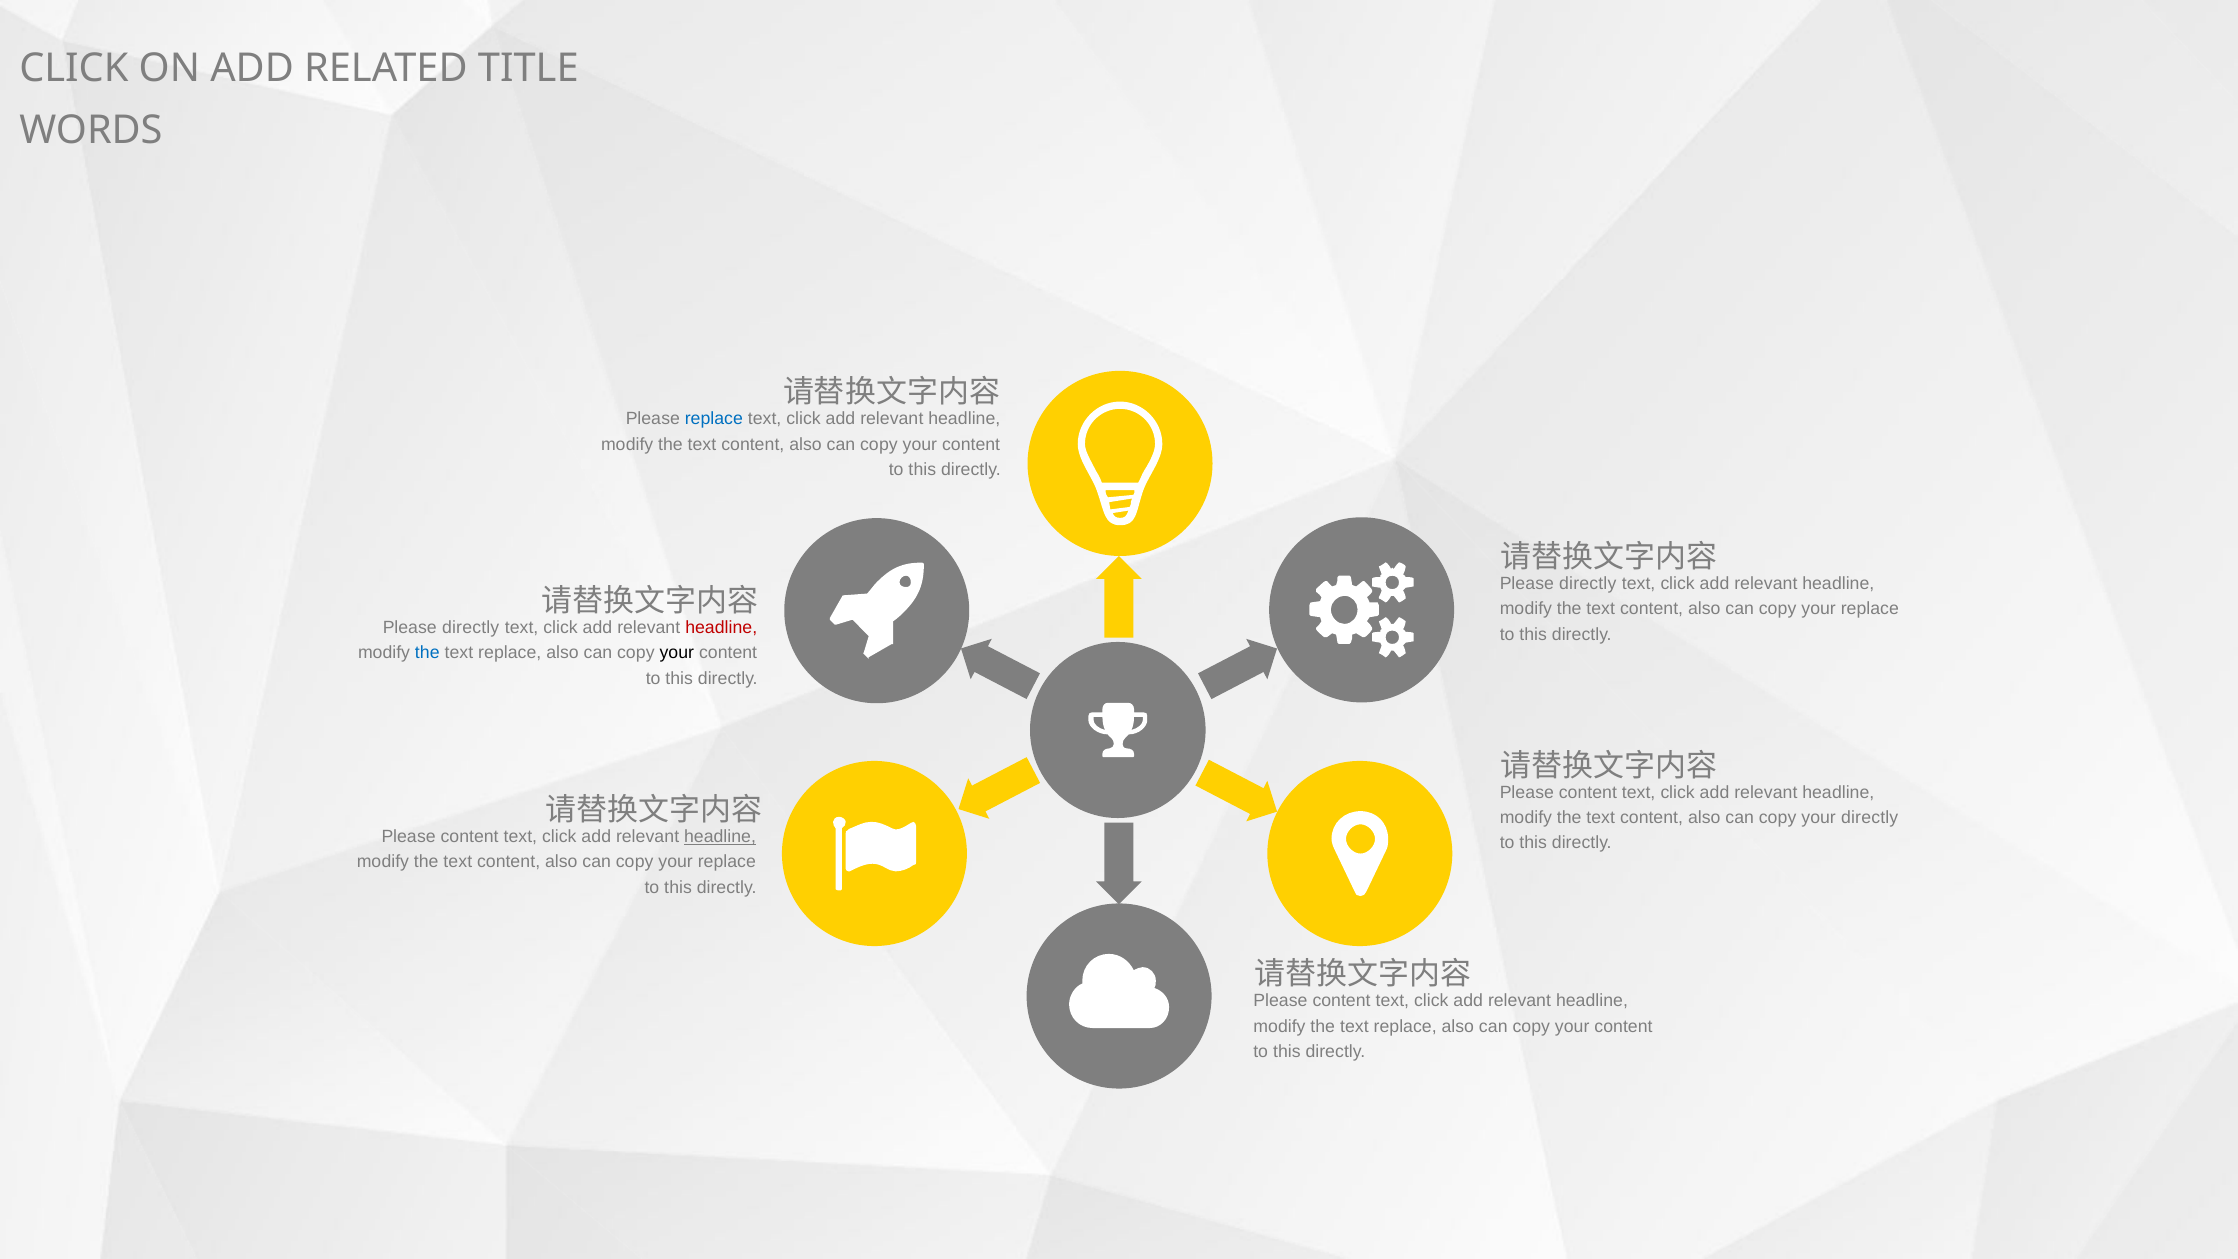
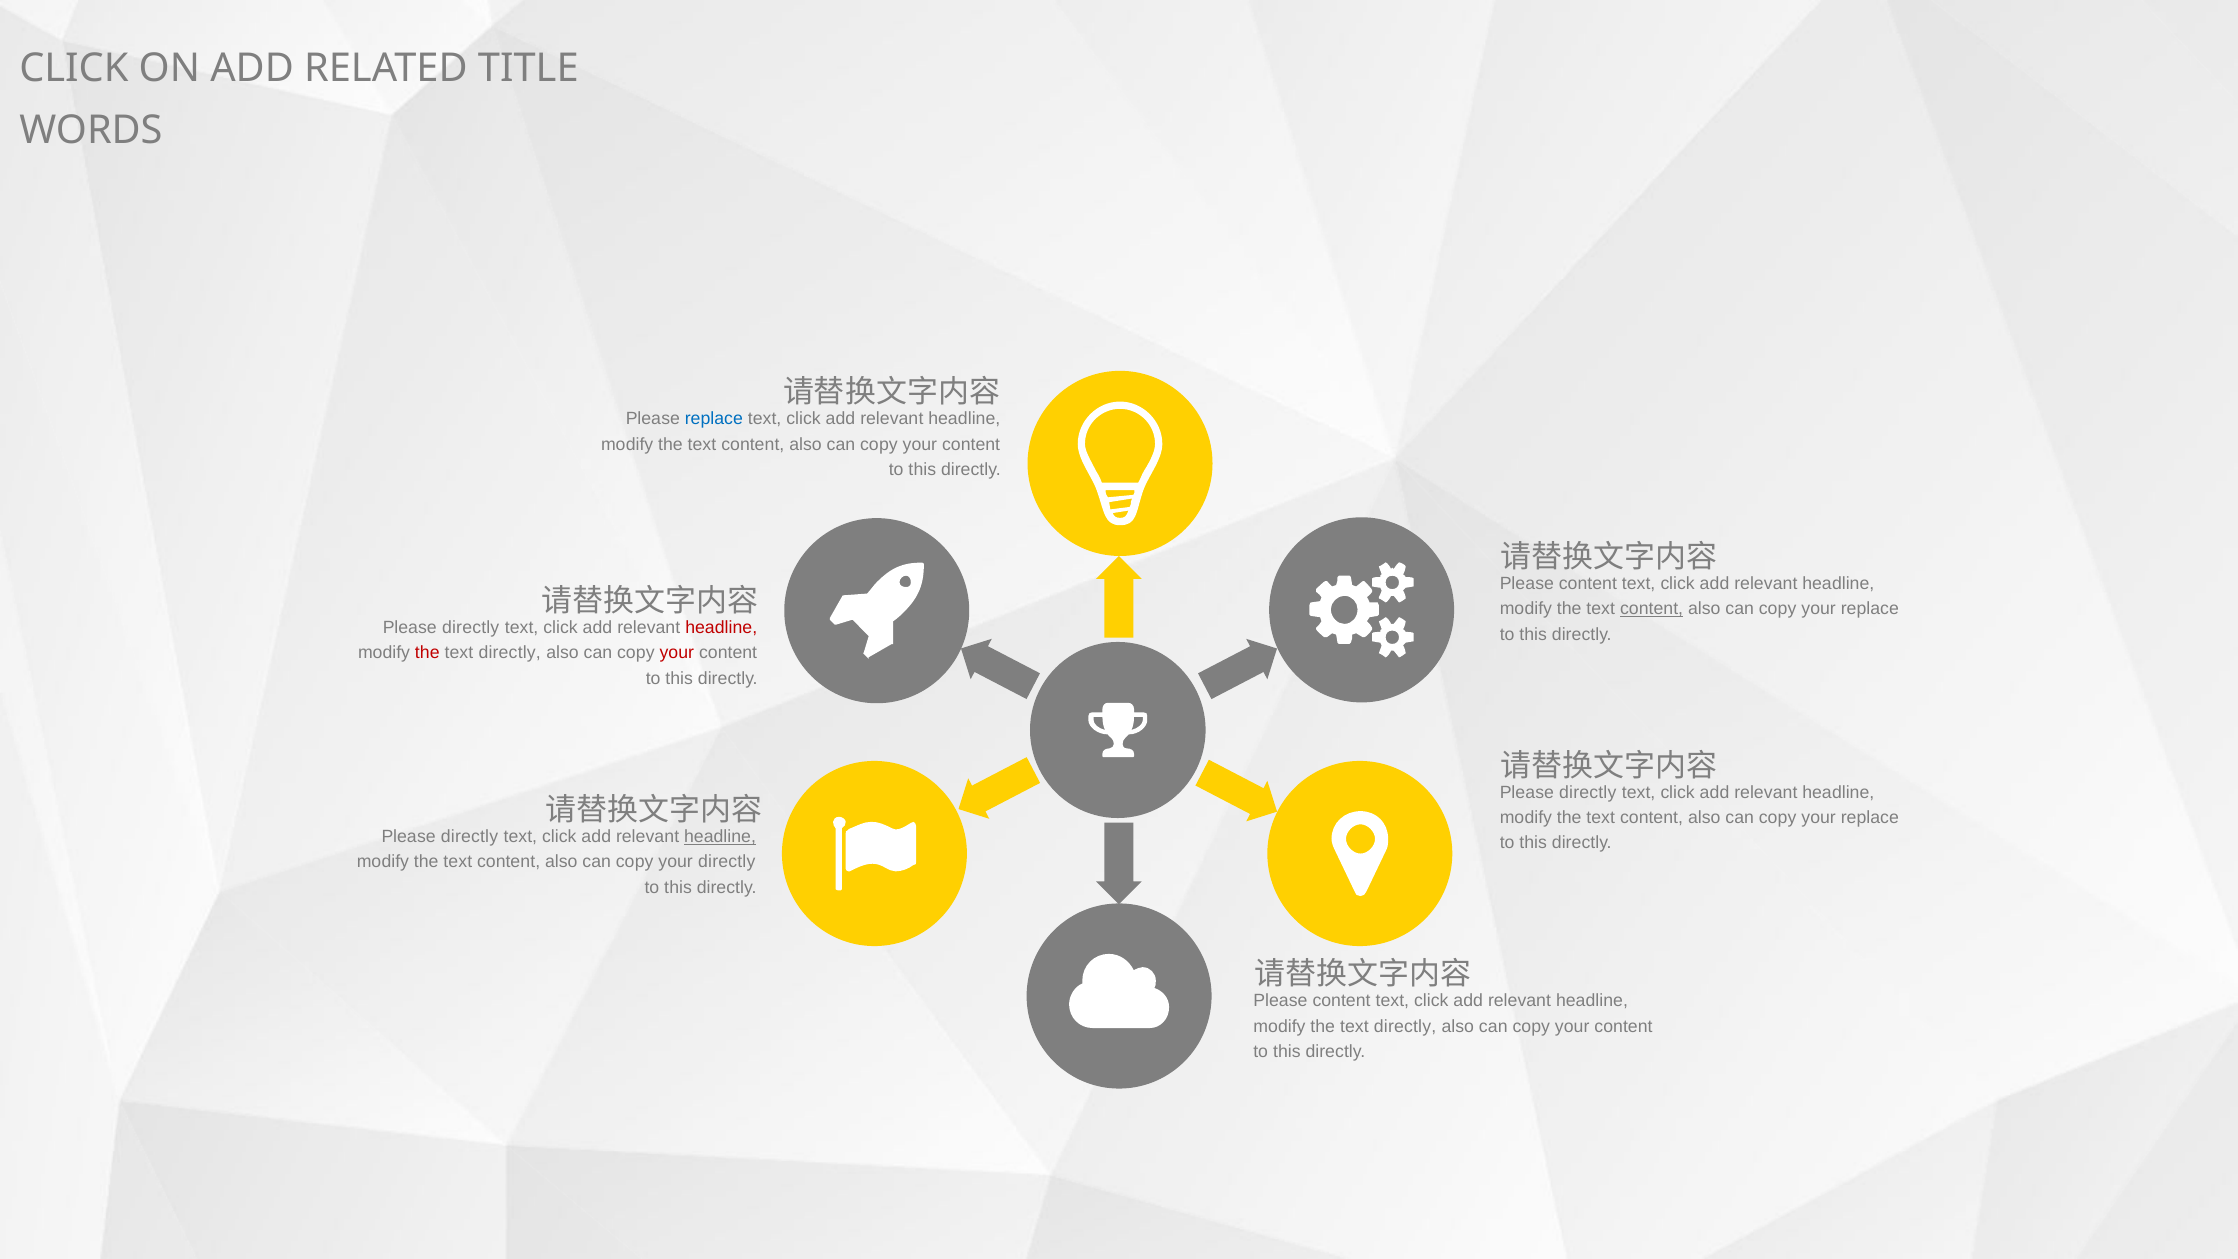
directly: directly -> content (1588, 583)
content underline: none -> present (1652, 609)
the colour: blue -> red (427, 653)
replace: replace -> directly (510, 653)
your colour: black -> red (677, 653)
content: content -> directly (1588, 792)
directly: directly -> replace (1870, 817)
content: content -> directly (470, 837)
replace: replace -> directly (727, 862)
replace: replace -> directly (1405, 1026)
